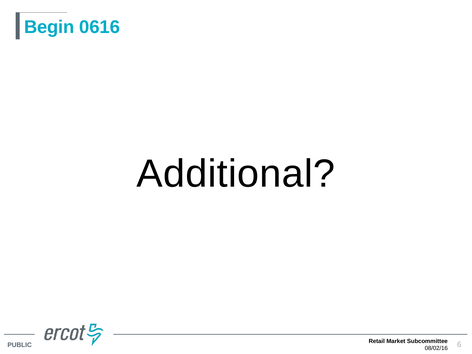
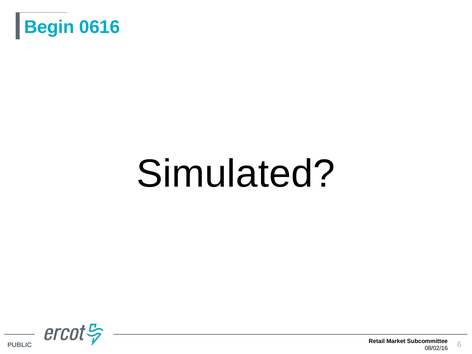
Additional: Additional -> Simulated (236, 174)
